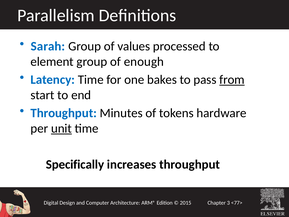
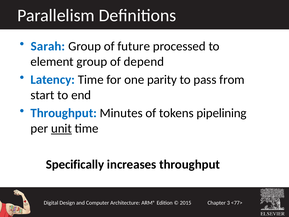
values: values -> future (134, 46)
enough: enough -> depend (144, 62)
bakes: bakes -> parity (162, 80)
from underline: present -> none (232, 80)
hardware: hardware -> pipelining (222, 113)
